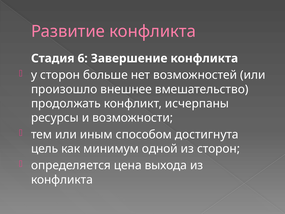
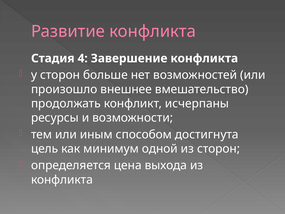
6: 6 -> 4 (83, 58)
